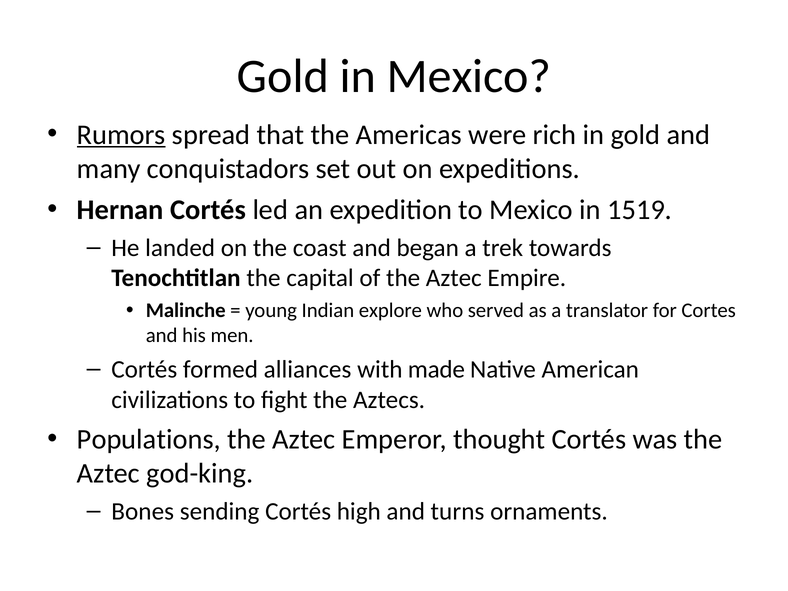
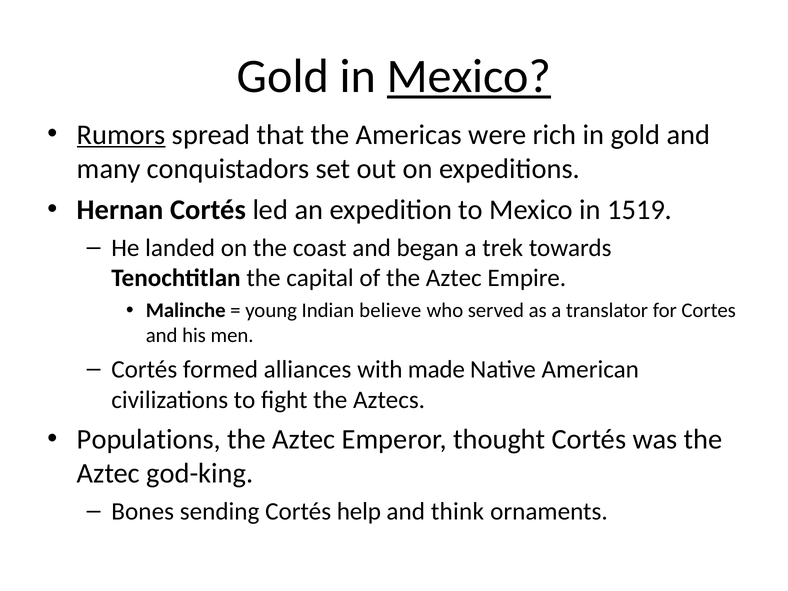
Mexico underline: none -> present (469, 76)
explore: explore -> believe (390, 311)
high: high -> help (359, 511)
turns: turns -> think (457, 511)
